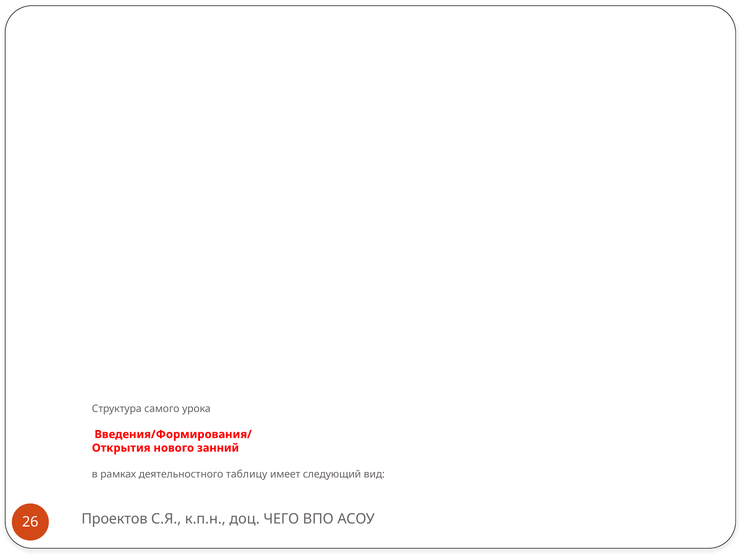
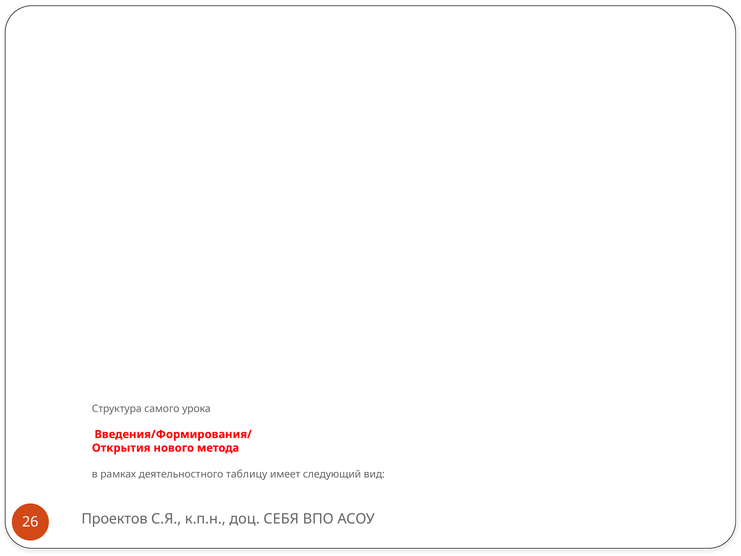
занний: занний -> метода (218, 448)
ЧЕГО: ЧЕГО -> СЕБЯ (281, 519)
